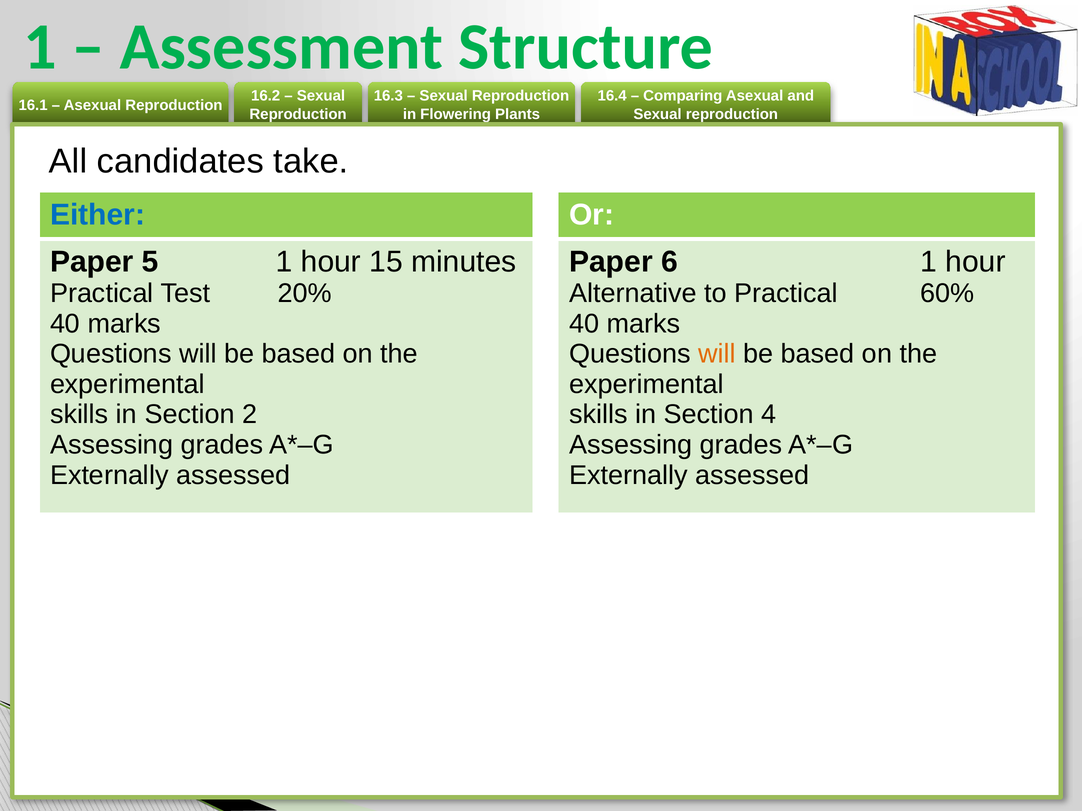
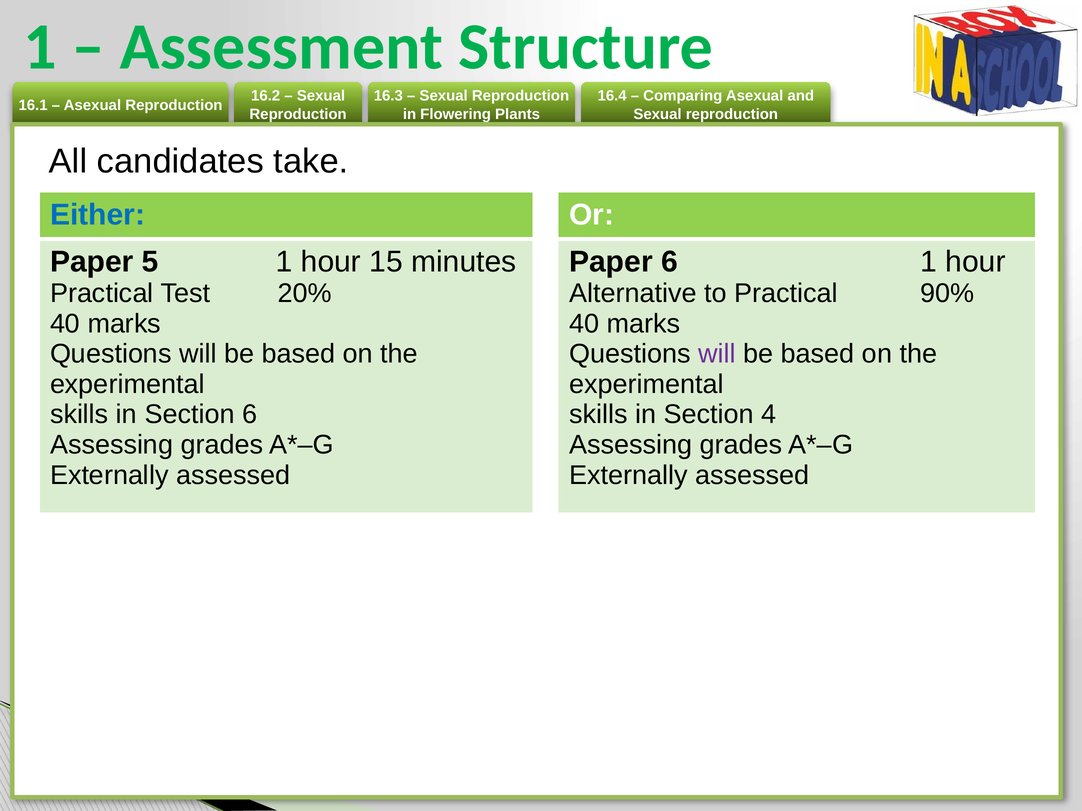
60%: 60% -> 90% (947, 294)
will colour: orange -> purple (717, 354)
Section 2: 2 -> 6 (250, 415)
